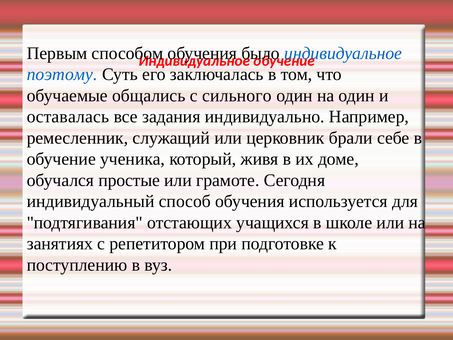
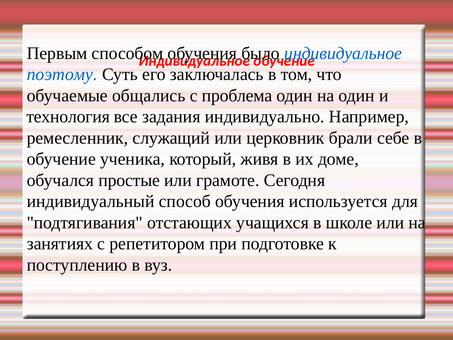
сильного: сильного -> проблема (237, 96)
оставалась: оставалась -> технология (68, 117)
